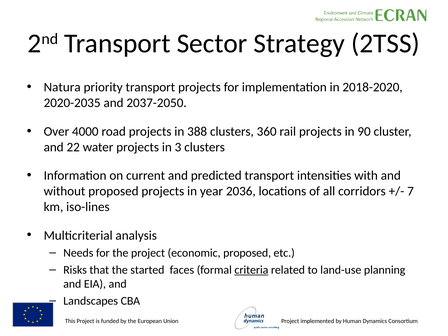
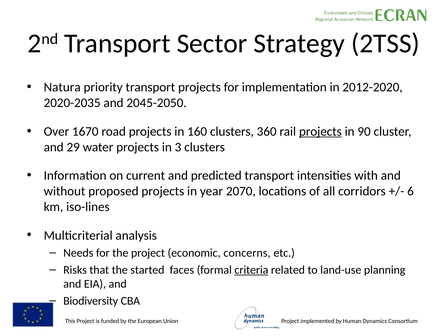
2018-2020: 2018-2020 -> 2012-2020 (373, 87)
2037-2050: 2037-2050 -> 2045-2050 (157, 103)
4000: 4000 -> 1670 (85, 131)
388: 388 -> 160 (197, 131)
projects underline: none -> present (320, 131)
22: 22 -> 29 (73, 147)
2036: 2036 -> 2070 (241, 191)
7: 7 -> 6 (411, 191)
economic proposed: proposed -> concerns (247, 253)
Landscapes: Landscapes -> Biodiversity (91, 301)
